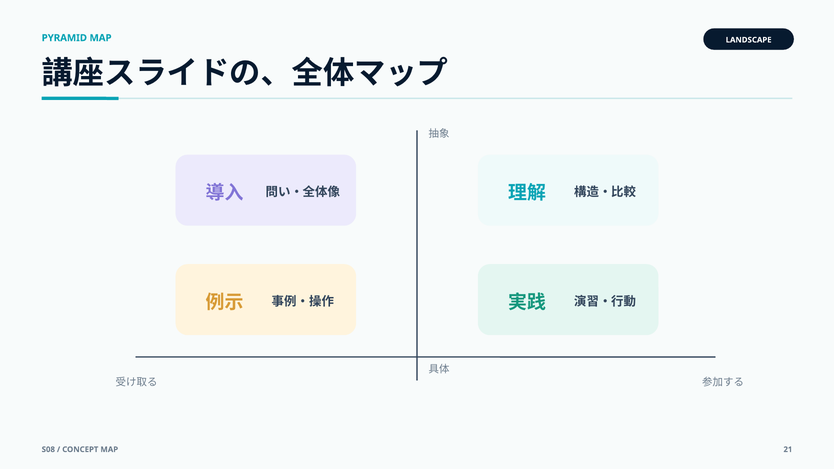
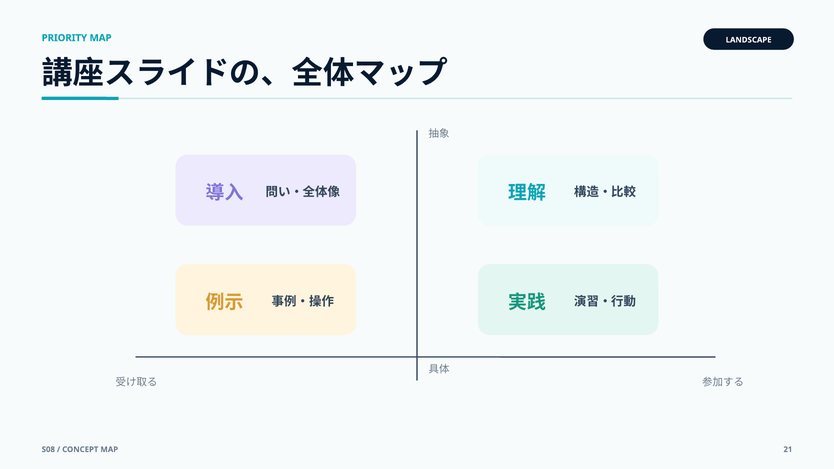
PYRAMID: PYRAMID -> PRIORITY (64, 38)
